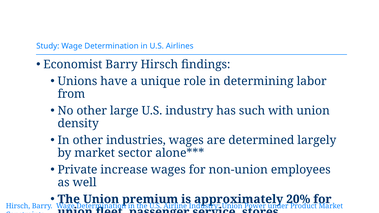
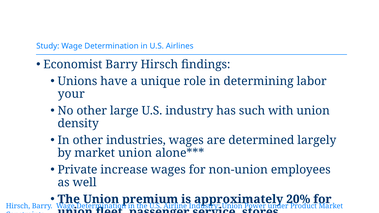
from: from -> your (71, 94)
market sector: sector -> union (135, 153)
